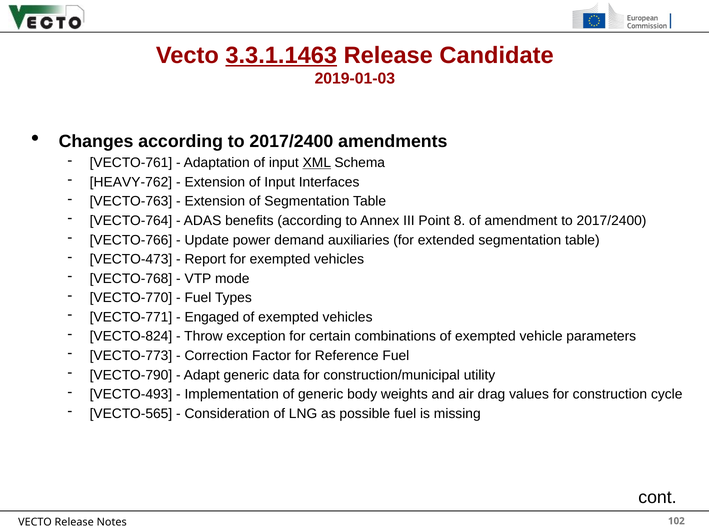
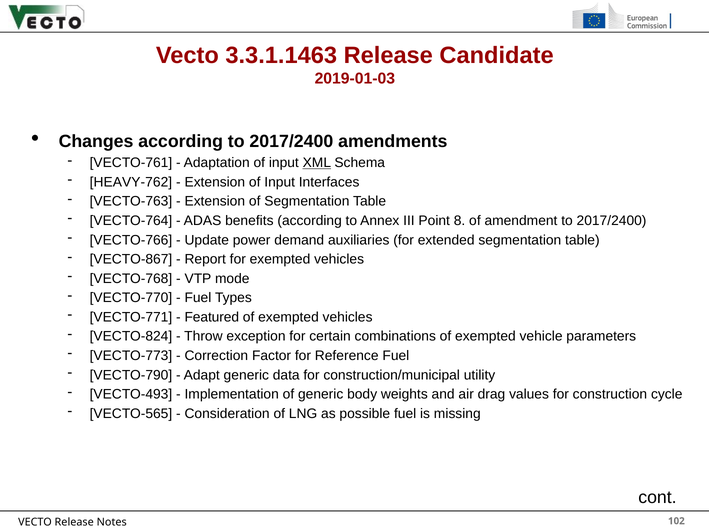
3.3.1.1463 underline: present -> none (281, 56)
VECTO-473: VECTO-473 -> VECTO-867 (131, 260)
Engaged: Engaged -> Featured (212, 318)
